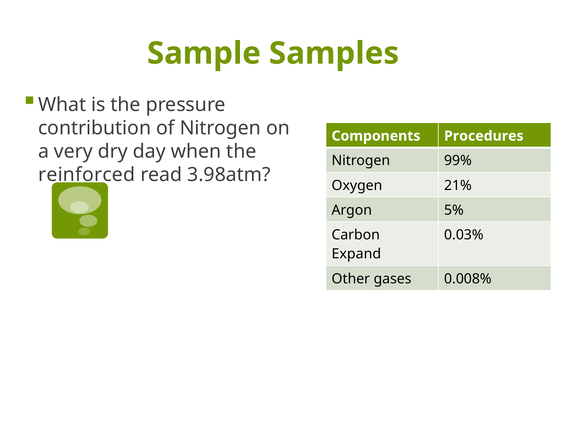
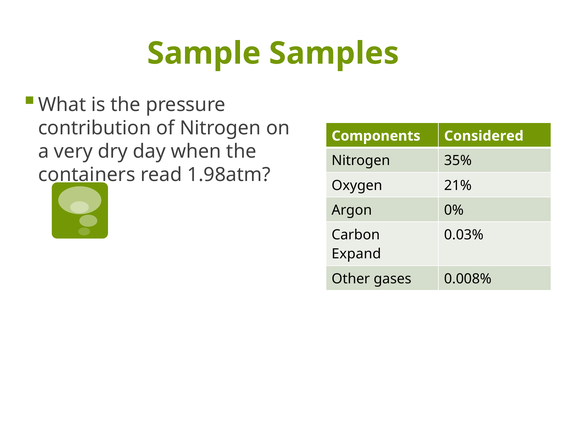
Procedures: Procedures -> Considered (484, 136)
99%: 99% -> 35% (458, 161)
reinforced: reinforced -> containers (87, 175)
3.98atm: 3.98atm -> 1.98atm (229, 175)
5%: 5% -> 0% (454, 210)
